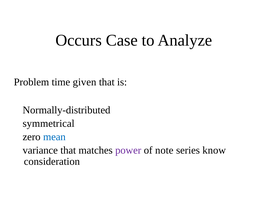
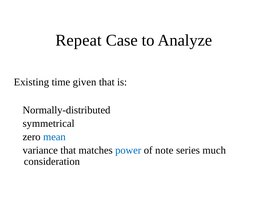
Occurs: Occurs -> Repeat (79, 40)
Problem: Problem -> Existing (31, 82)
power colour: purple -> blue (128, 150)
know: know -> much (214, 150)
